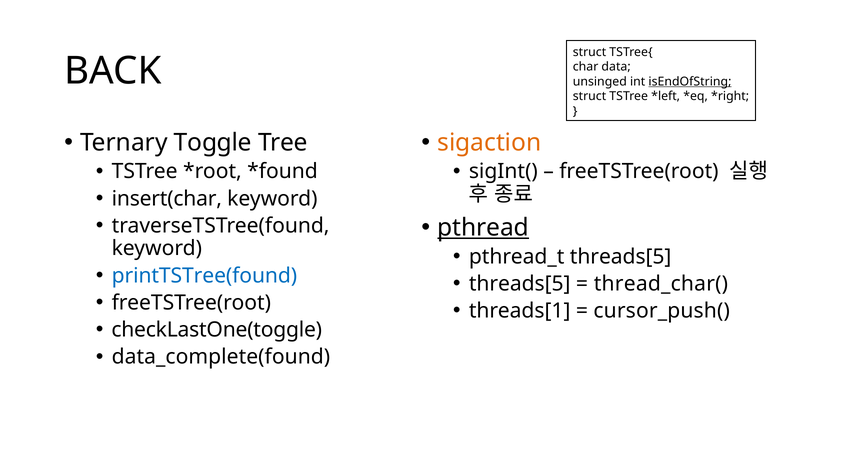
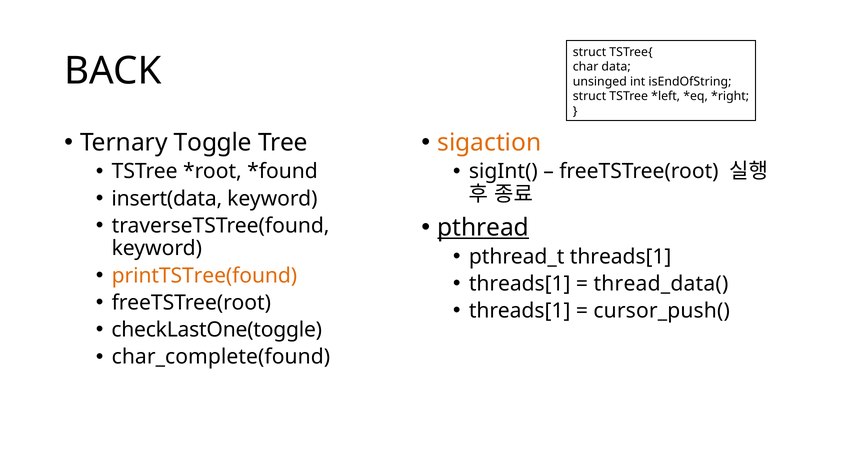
isEndOfString underline: present -> none (690, 82)
insert(char: insert(char -> insert(data (167, 199)
pthread_t threads[5: threads[5 -> threads[1 (621, 257)
printTSTree(found colour: blue -> orange (204, 276)
threads[5: threads[5 -> threads[1 (520, 284)
thread_char(: thread_char( -> thread_data( (661, 284)
data_complete(found: data_complete(found -> char_complete(found (221, 357)
